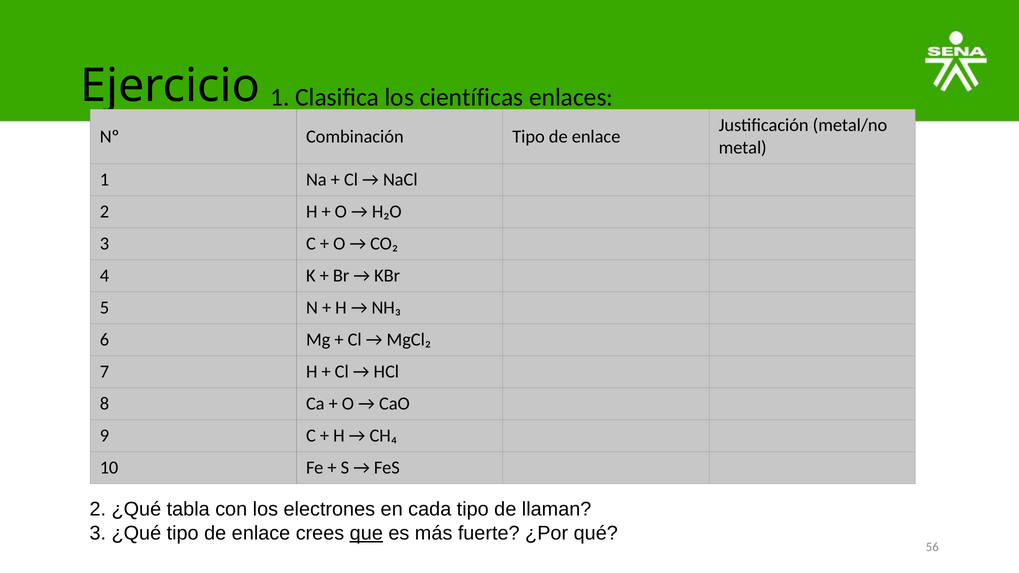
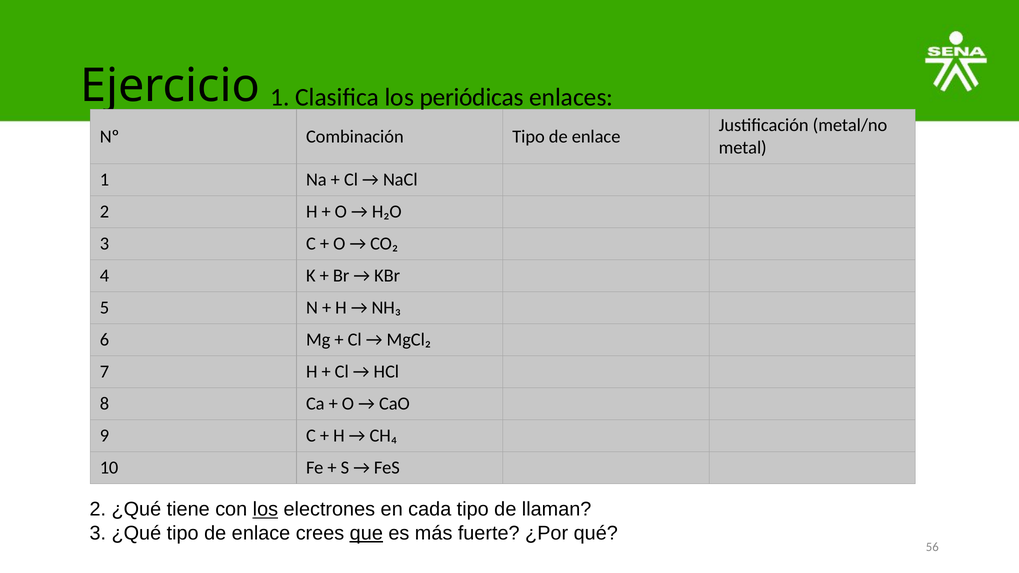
científicas: científicas -> periódicas (472, 98)
tabla: tabla -> tiene (188, 510)
los underline: none -> present (265, 510)
